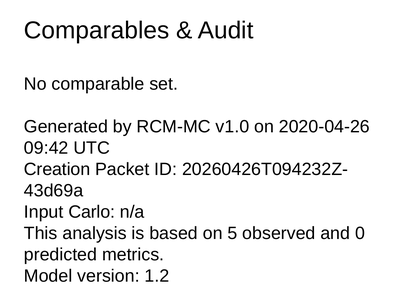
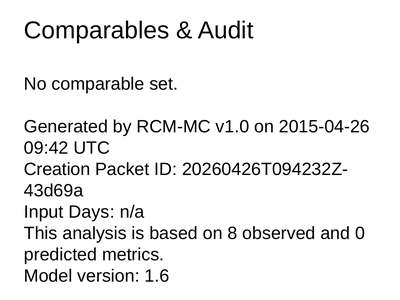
2020-04-26: 2020-04-26 -> 2015-04-26 (324, 127)
Carlo: Carlo -> Days (92, 212)
5: 5 -> 8 (232, 233)
1.2: 1.2 -> 1.6 (157, 276)
